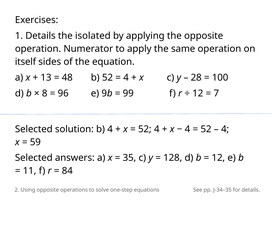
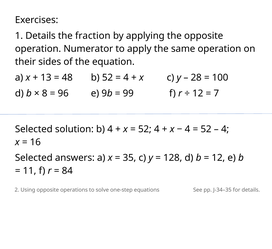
isolated: isolated -> fraction (93, 36)
itself: itself -> their (25, 62)
59: 59 -> 16 (35, 142)
